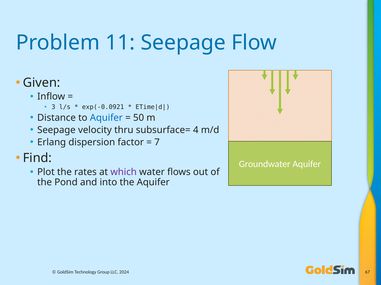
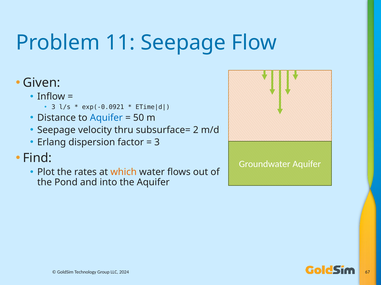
4: 4 -> 2 (196, 130)
7: 7 -> 3 (157, 142)
which colour: purple -> orange (124, 172)
